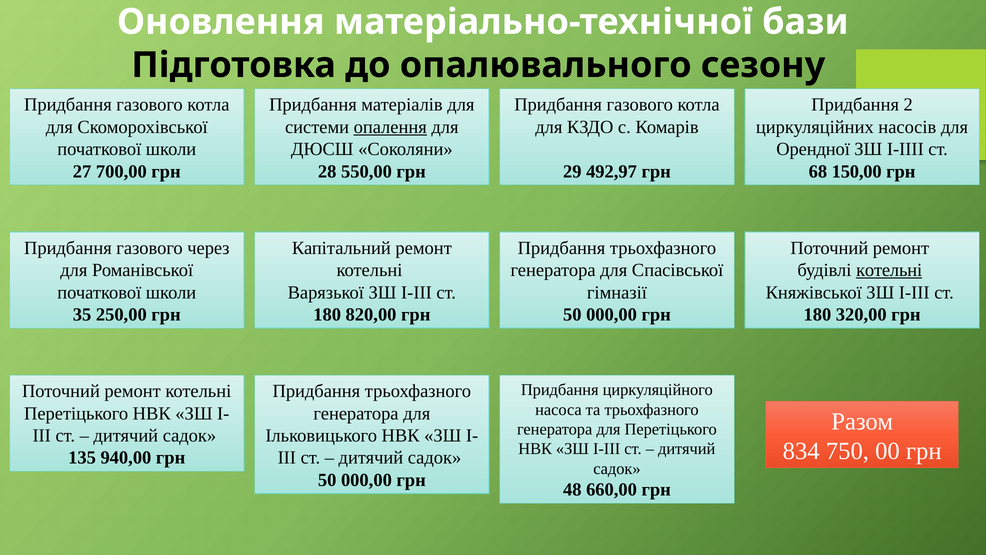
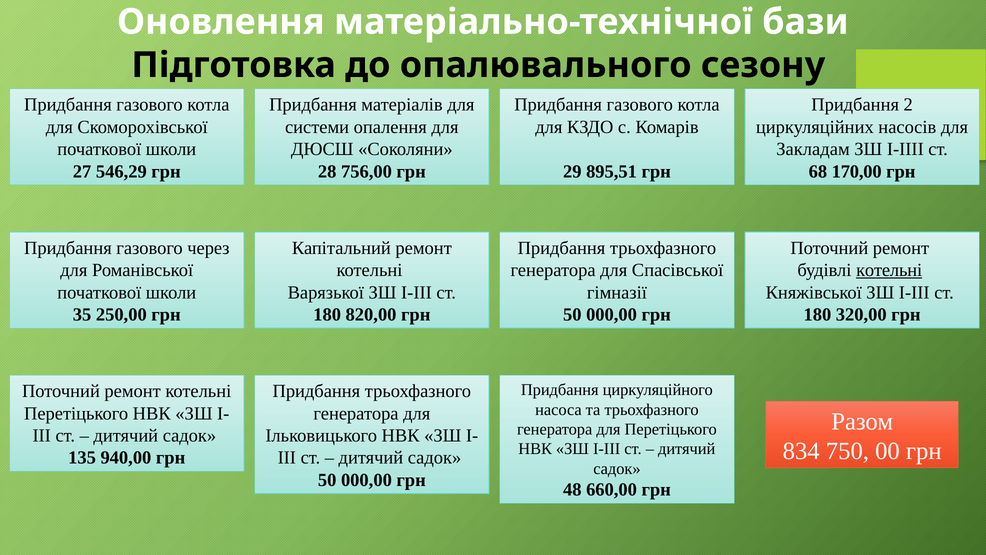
опалення underline: present -> none (390, 127)
Орендної: Орендної -> Закладам (813, 149)
700,00: 700,00 -> 546,29 (121, 171)
550,00: 550,00 -> 756,00 (366, 171)
492,97: 492,97 -> 895,51 (612, 171)
150,00: 150,00 -> 170,00 (857, 171)
